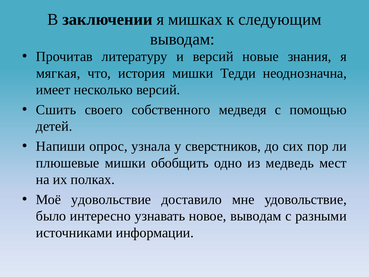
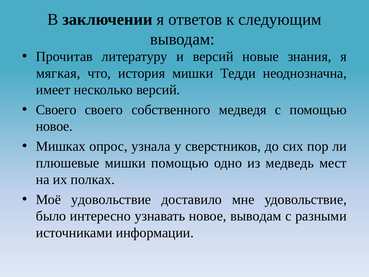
мишках: мишках -> ответов (195, 20)
Сшить: Сшить -> Своего (56, 110)
детей: детей -> новое (54, 126)
Напиши: Напиши -> Мишках (61, 146)
мишки обобщить: обобщить -> помощью (180, 163)
